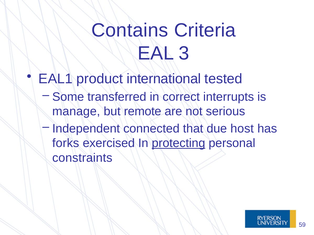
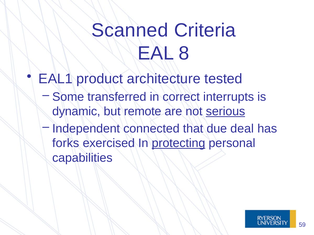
Contains: Contains -> Scanned (130, 30)
3: 3 -> 8 (184, 53)
international: international -> architecture (164, 79)
manage: manage -> dynamic (76, 112)
serious underline: none -> present (225, 112)
host: host -> deal (242, 129)
constraints: constraints -> capabilities (82, 158)
